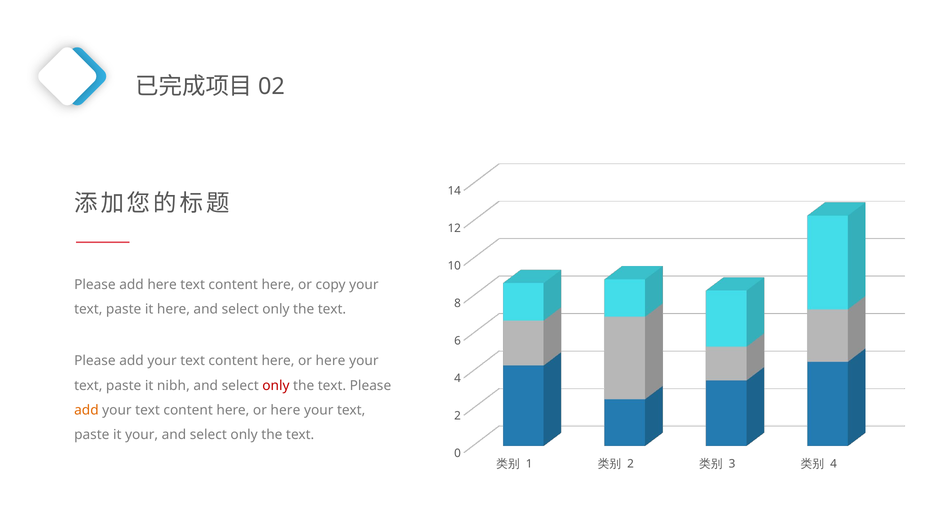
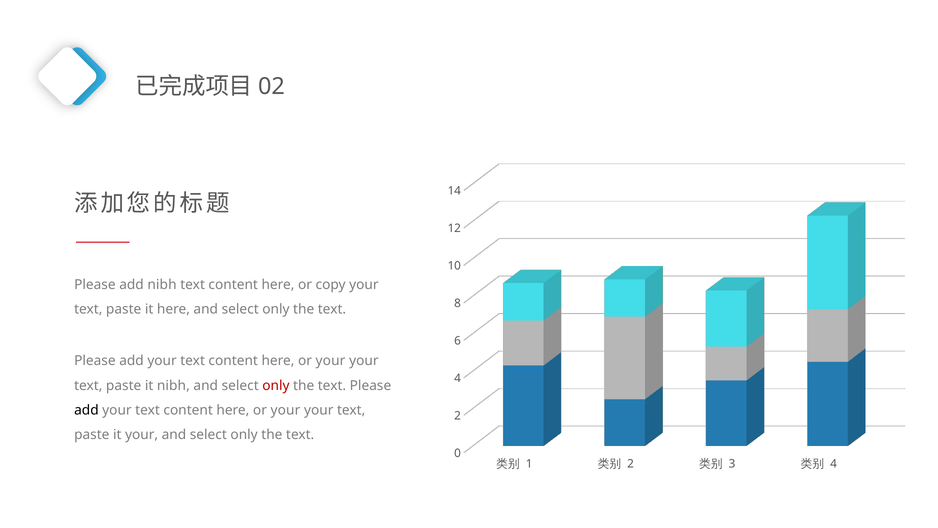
add here: here -> nibh (162, 285)
here: here -> your (330, 361)
add colour: orange -> black (86, 410)
here: here -> your (285, 410)
